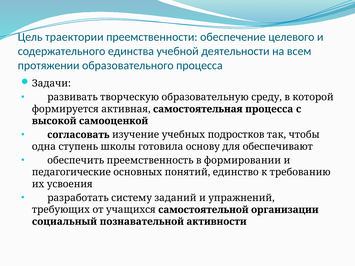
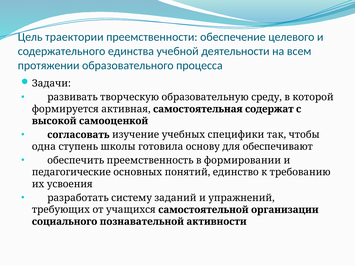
самостоятельная процесса: процесса -> содержат (269, 109)
подростков: подростков -> специфики (236, 135)
социальный: социальный -> социального (65, 222)
